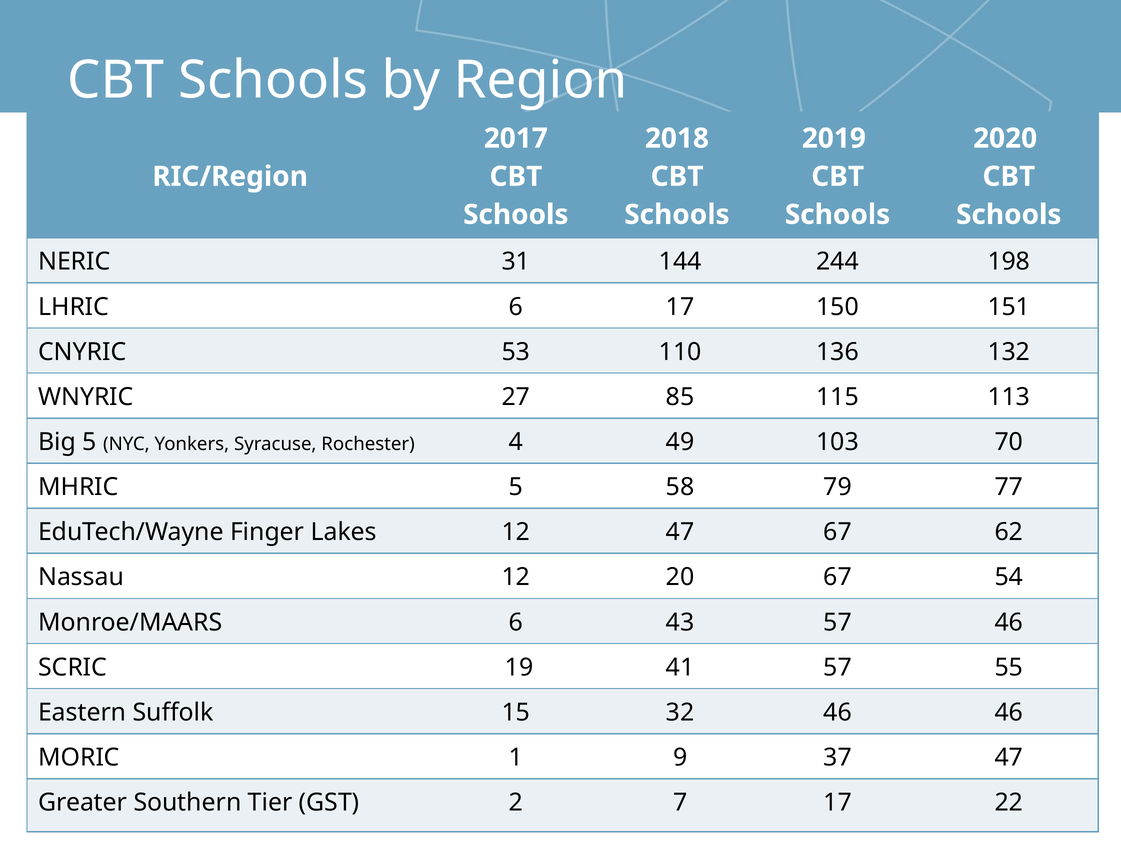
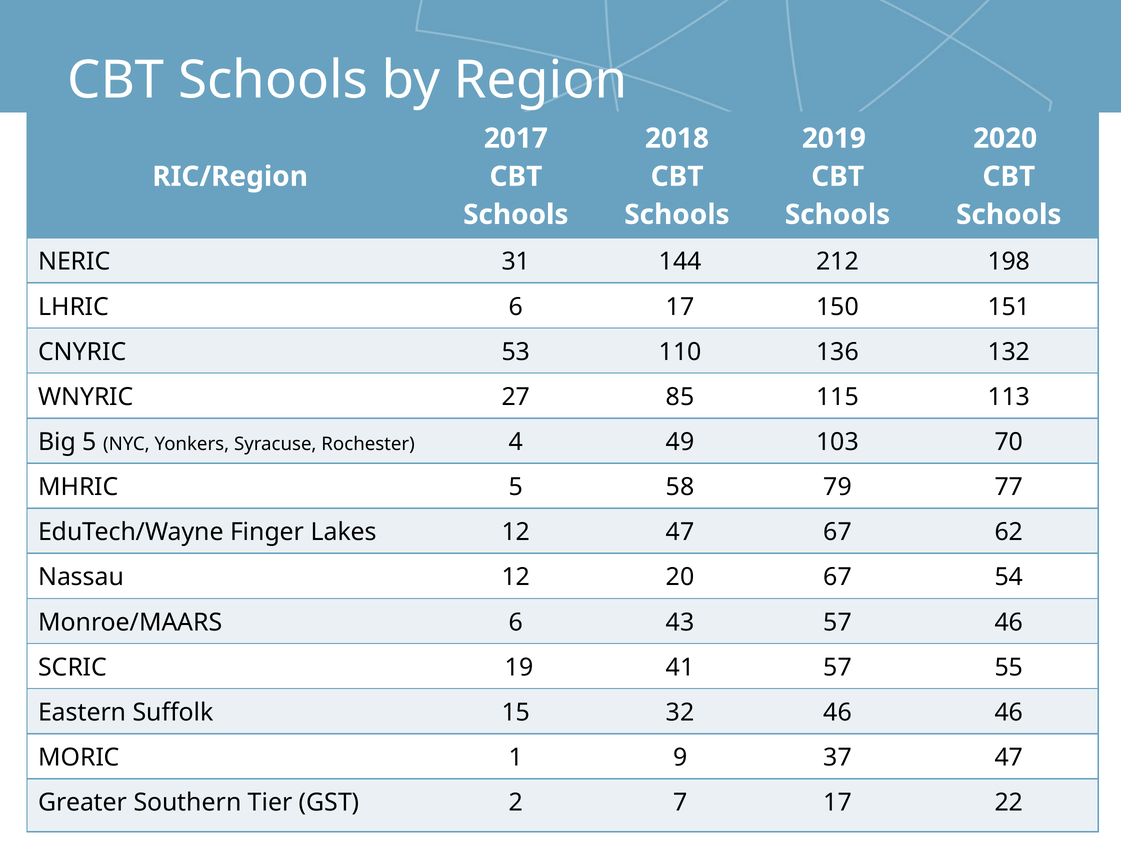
244: 244 -> 212 (838, 262)
